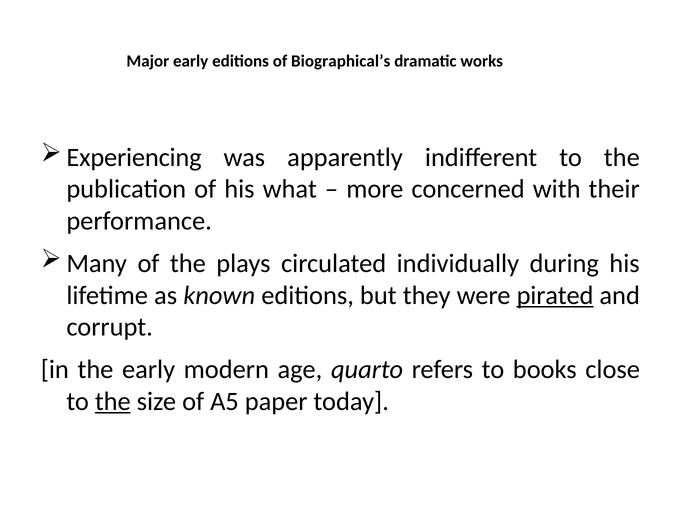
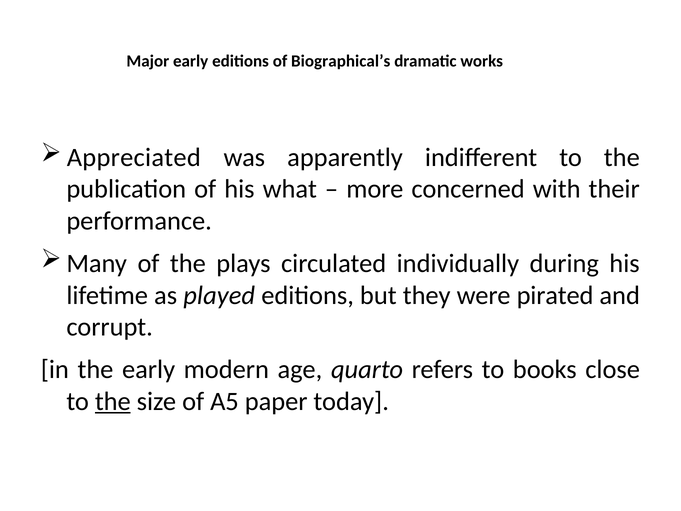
Experiencing: Experiencing -> Appreciated (134, 157)
known: known -> played (219, 295)
pirated underline: present -> none (555, 295)
